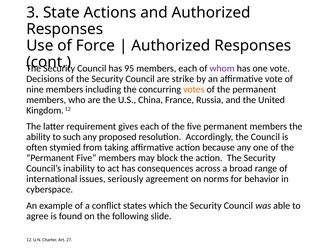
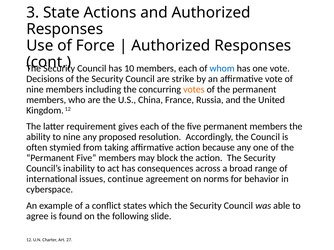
95: 95 -> 10 (129, 69)
whom colour: purple -> blue (222, 69)
to such: such -> nine (72, 137)
seriously: seriously -> continue (125, 179)
